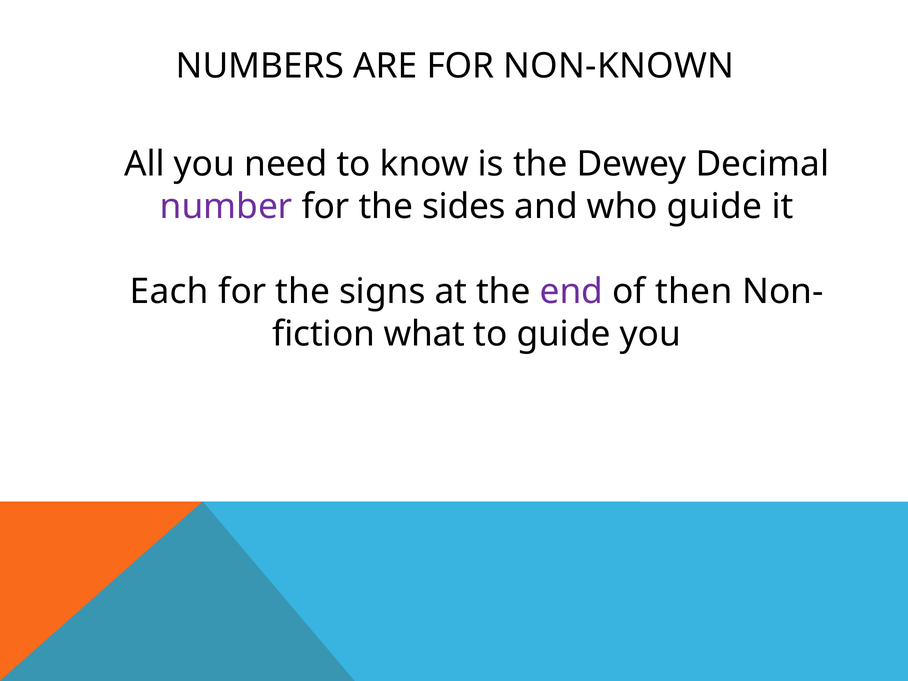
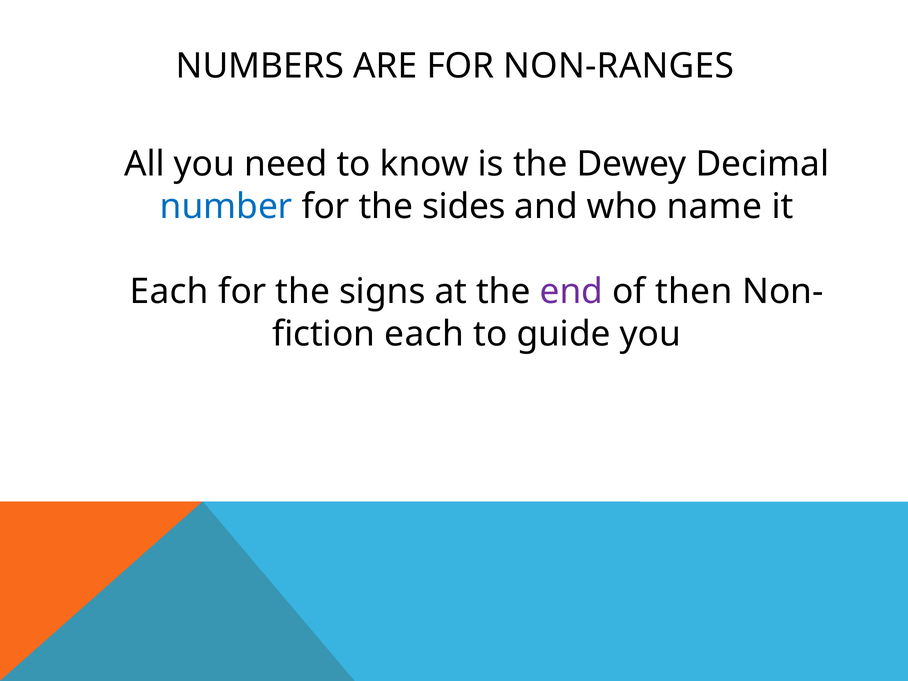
NON-KNOWN: NON-KNOWN -> NON-RANGES (619, 66)
number colour: purple -> blue (226, 207)
who guide: guide -> name (715, 207)
what: what -> each (424, 334)
